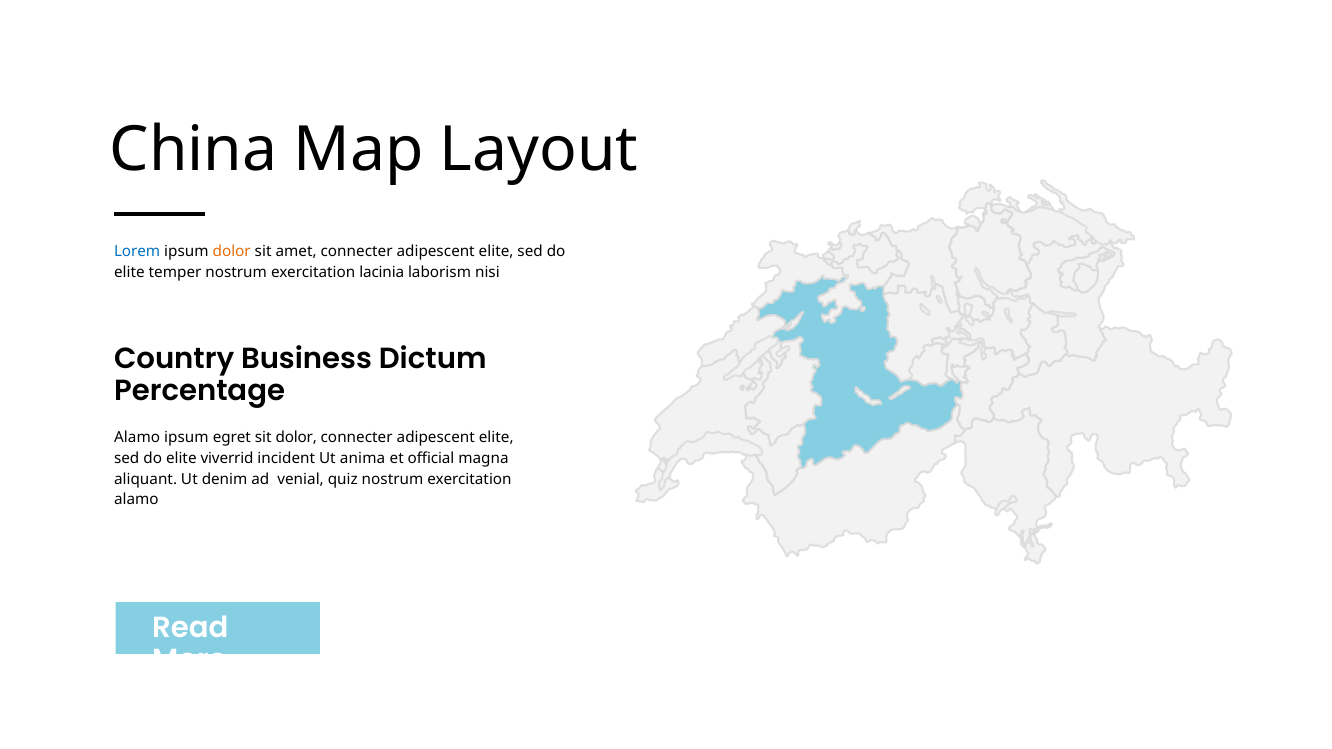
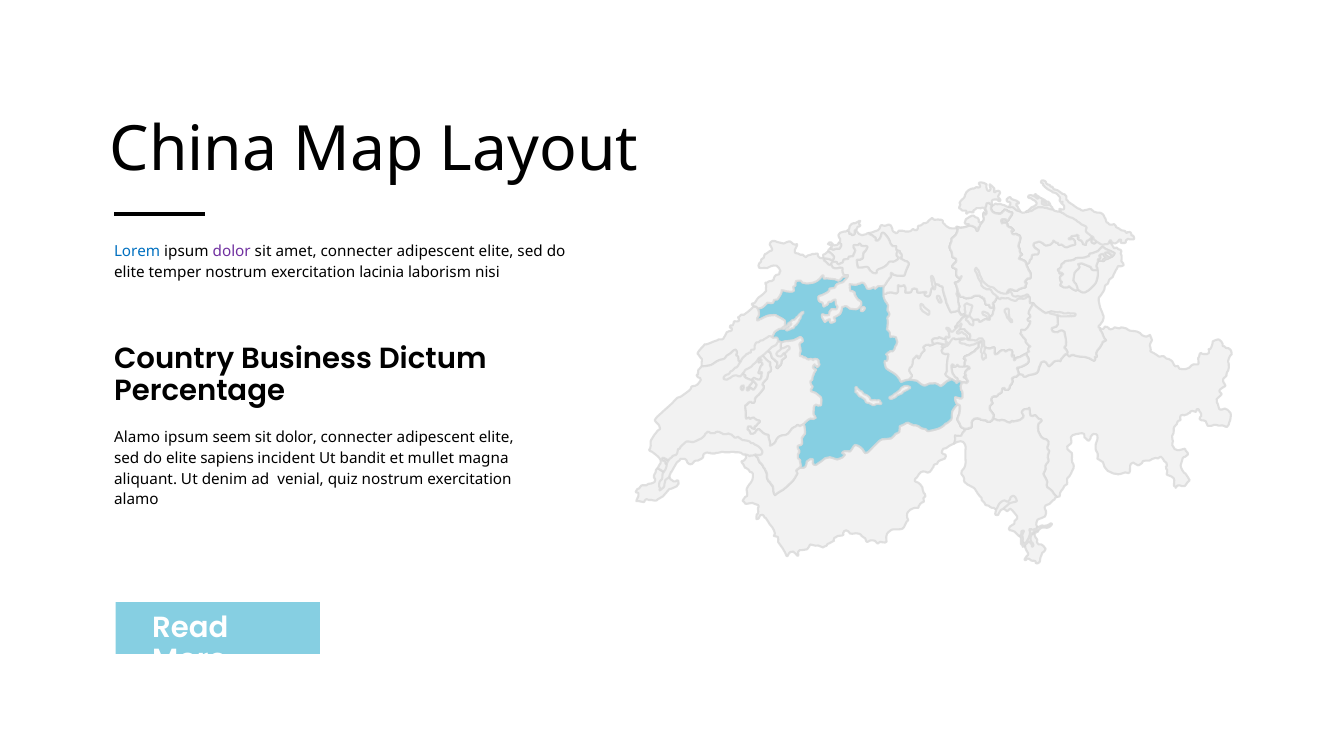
dolor colour: orange -> purple (232, 252)
egret: egret -> seem (232, 438)
viverrid: viverrid -> sapiens (227, 459)
anima: anima -> bandit (363, 459)
official: official -> mullet (431, 459)
